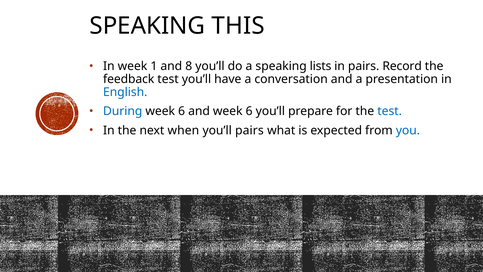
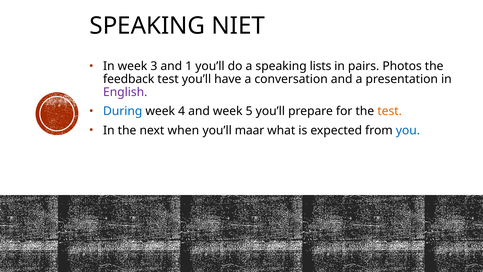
THIS: THIS -> NIET (238, 26)
1: 1 -> 3 (154, 66)
8: 8 -> 1 (189, 66)
Record: Record -> Photos (402, 66)
English colour: blue -> purple (125, 92)
6: 6 -> 4 (182, 111)
and week 6: 6 -> 5 (249, 111)
test colour: blue -> orange (390, 111)
you’ll pairs: pairs -> maar (250, 130)
